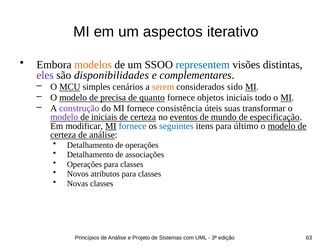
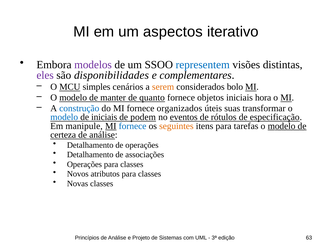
modelos colour: orange -> purple (93, 65)
sido: sido -> bolo (235, 87)
precisa: precisa -> manter (113, 98)
todo: todo -> hora (263, 98)
construção colour: purple -> blue (79, 108)
consistência: consistência -> organizados (179, 108)
modelo colour: purple -> blue (64, 117)
certeza: certeza -> podem (143, 117)
mundo: mundo -> rótulos (224, 117)
modificar: modificar -> manipule (84, 126)
seguintes colour: blue -> orange (176, 126)
último: último -> tarefas (246, 126)
